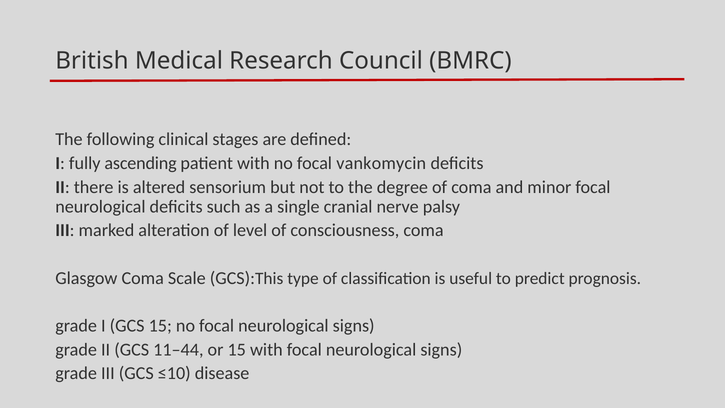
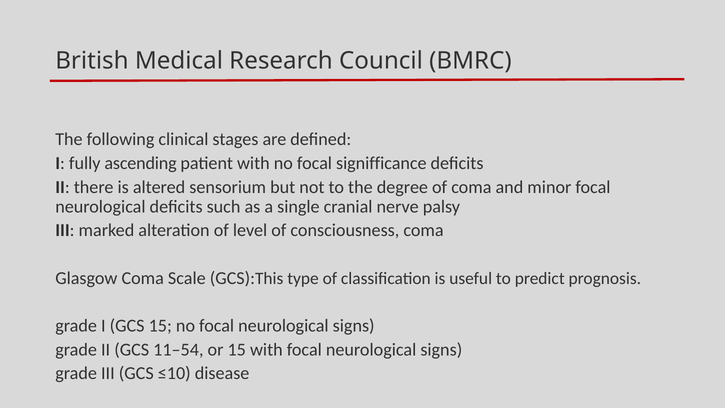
vankomycin: vankomycin -> signifficance (381, 163)
11–44: 11–44 -> 11–54 (178, 349)
